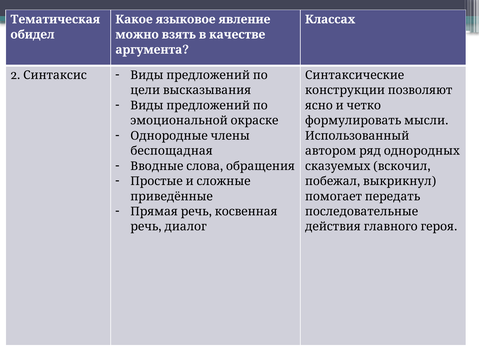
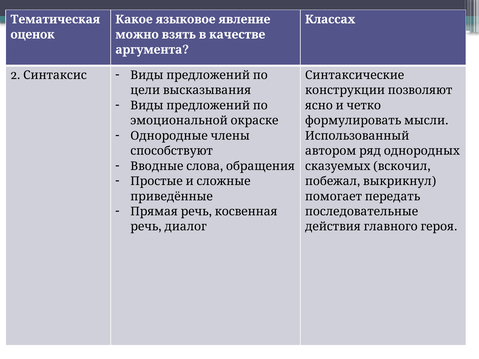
обидел: обидел -> оценок (33, 35)
беспощадная: беспощадная -> способствуют (172, 151)
